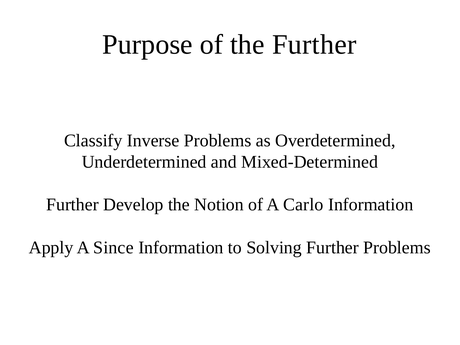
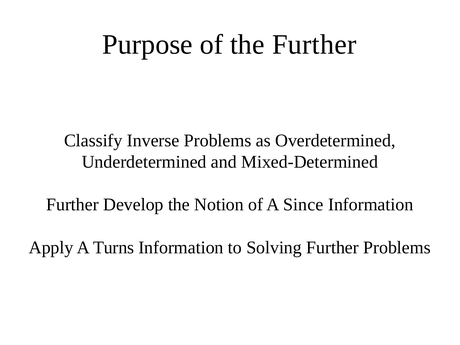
Carlo: Carlo -> Since (303, 205)
Since: Since -> Turns (114, 248)
